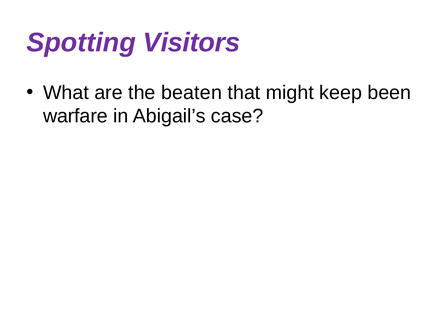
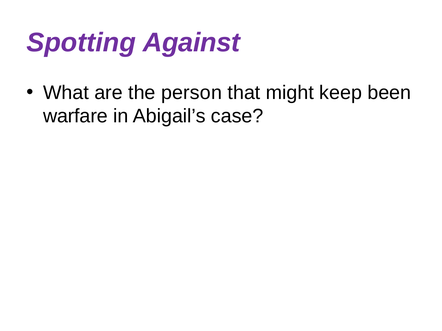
Visitors: Visitors -> Against (192, 43)
beaten: beaten -> person (191, 93)
